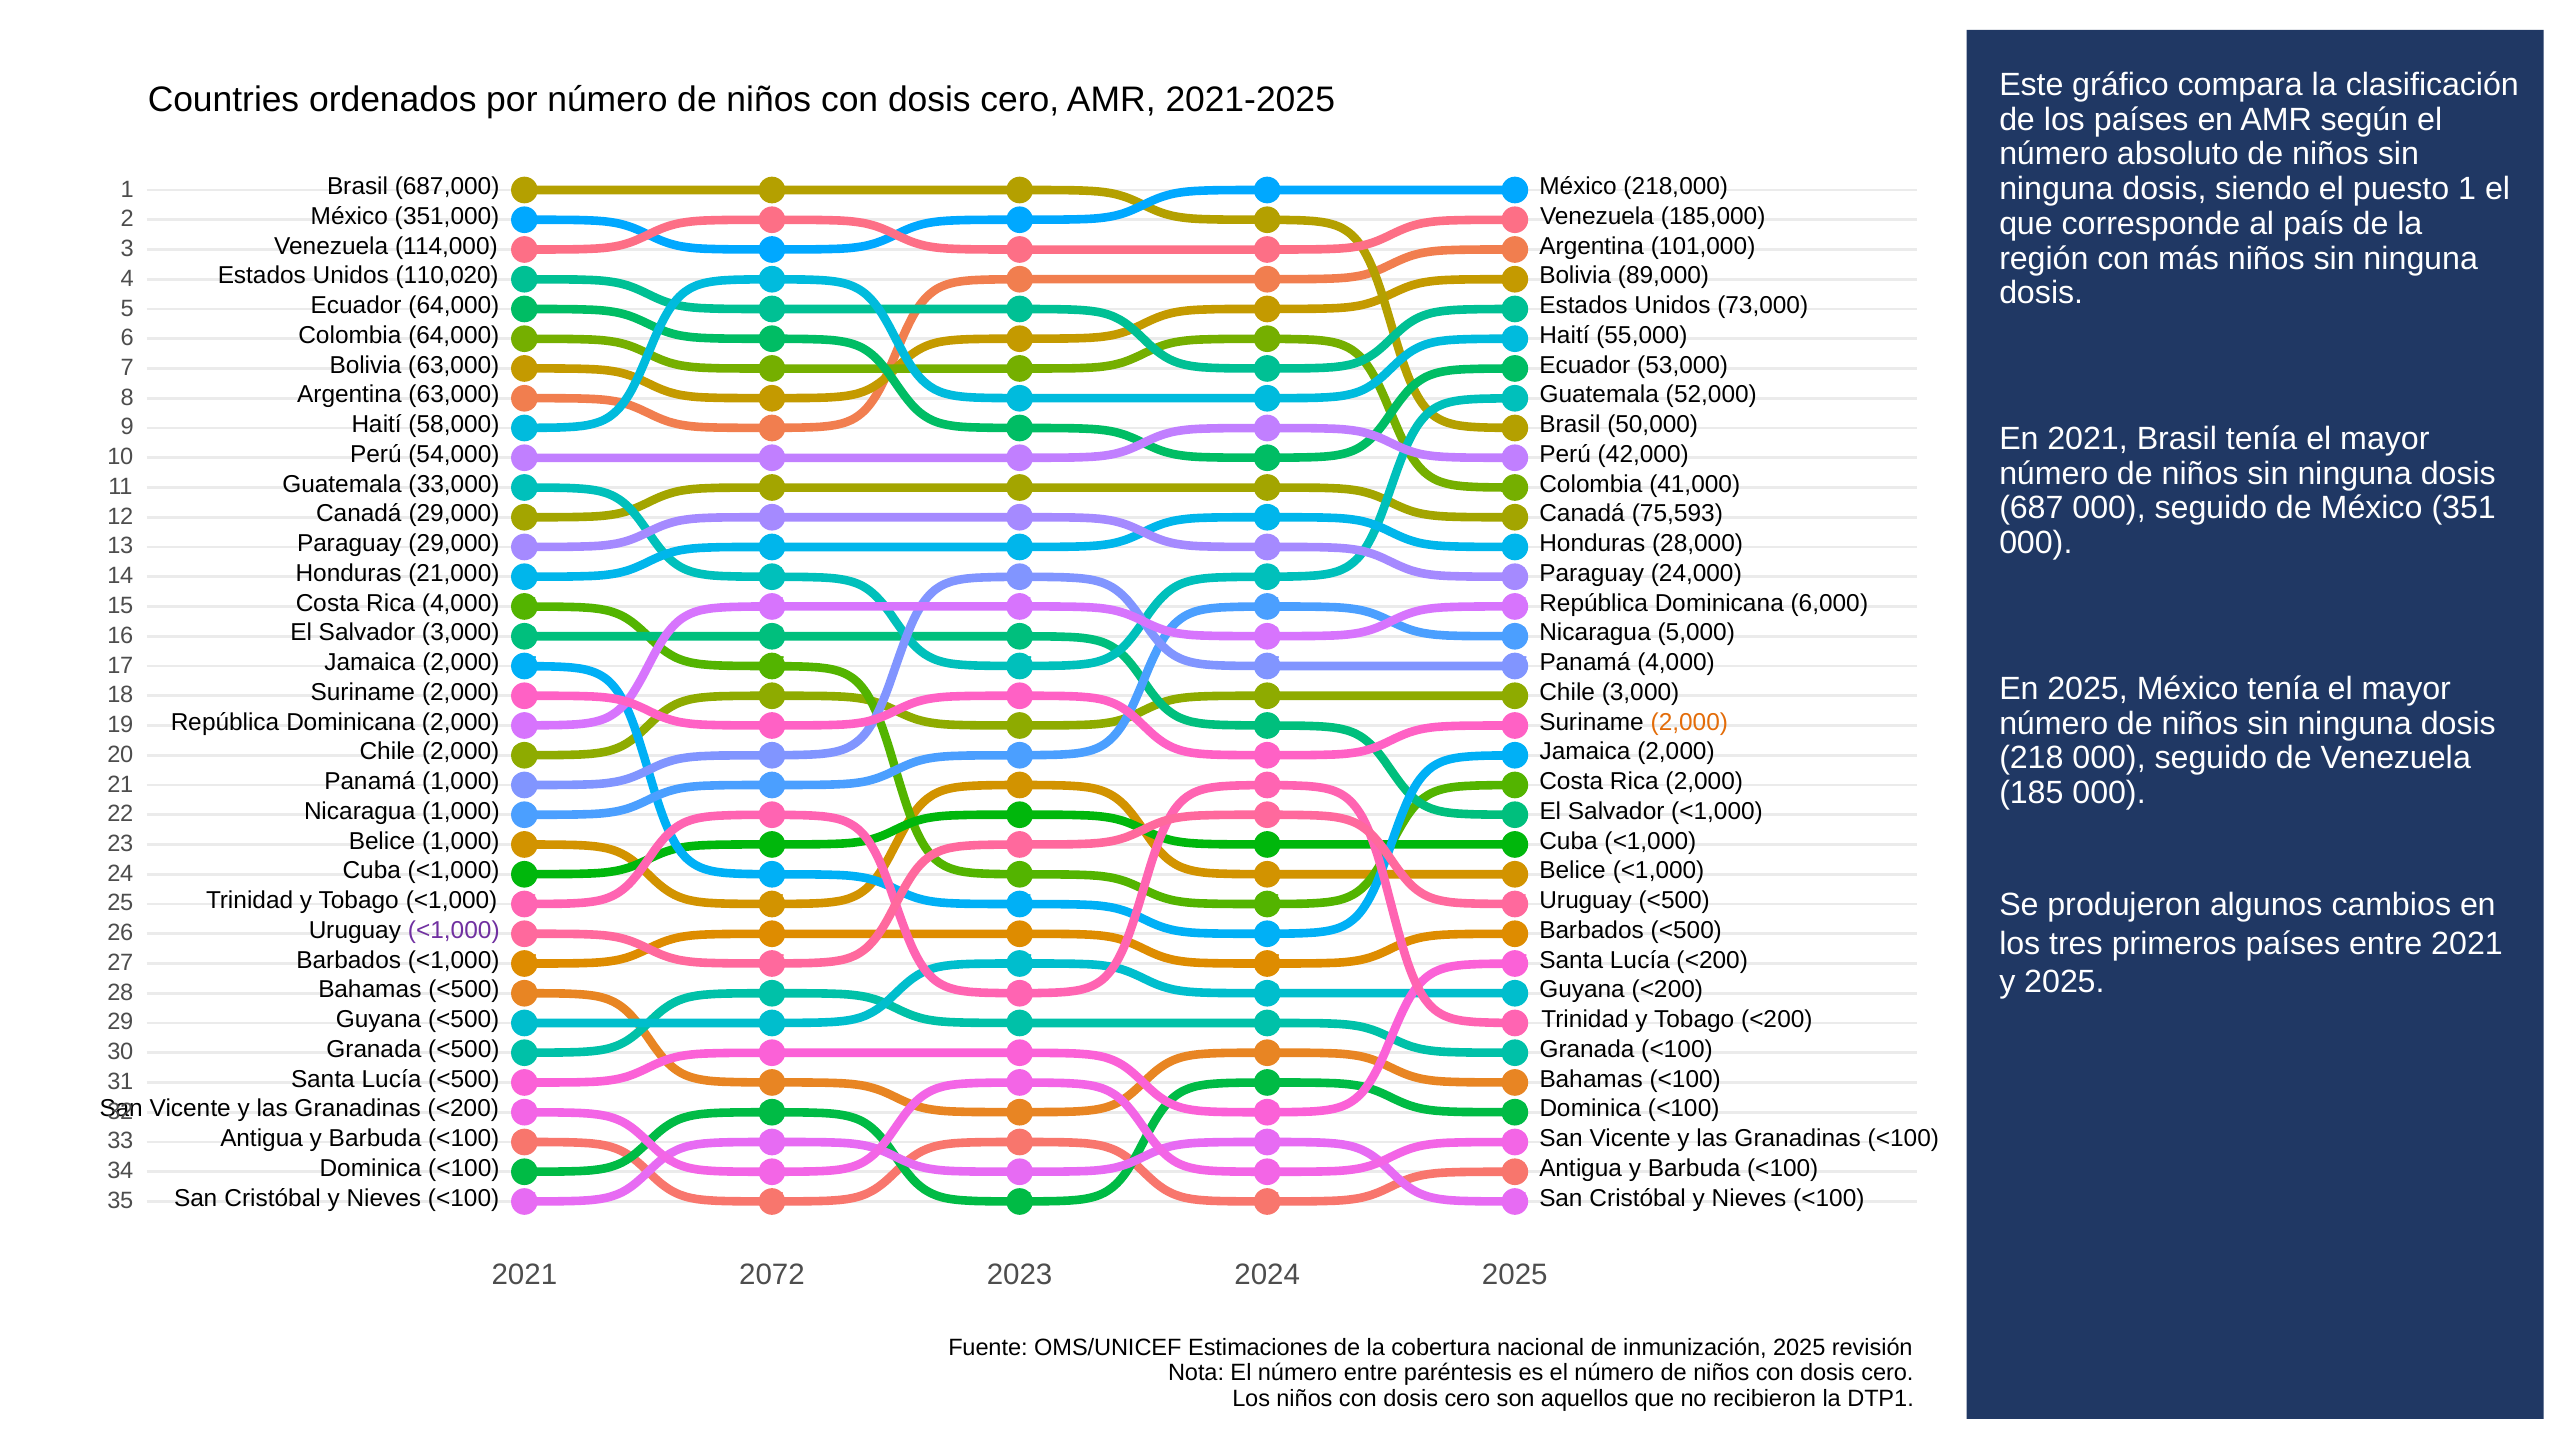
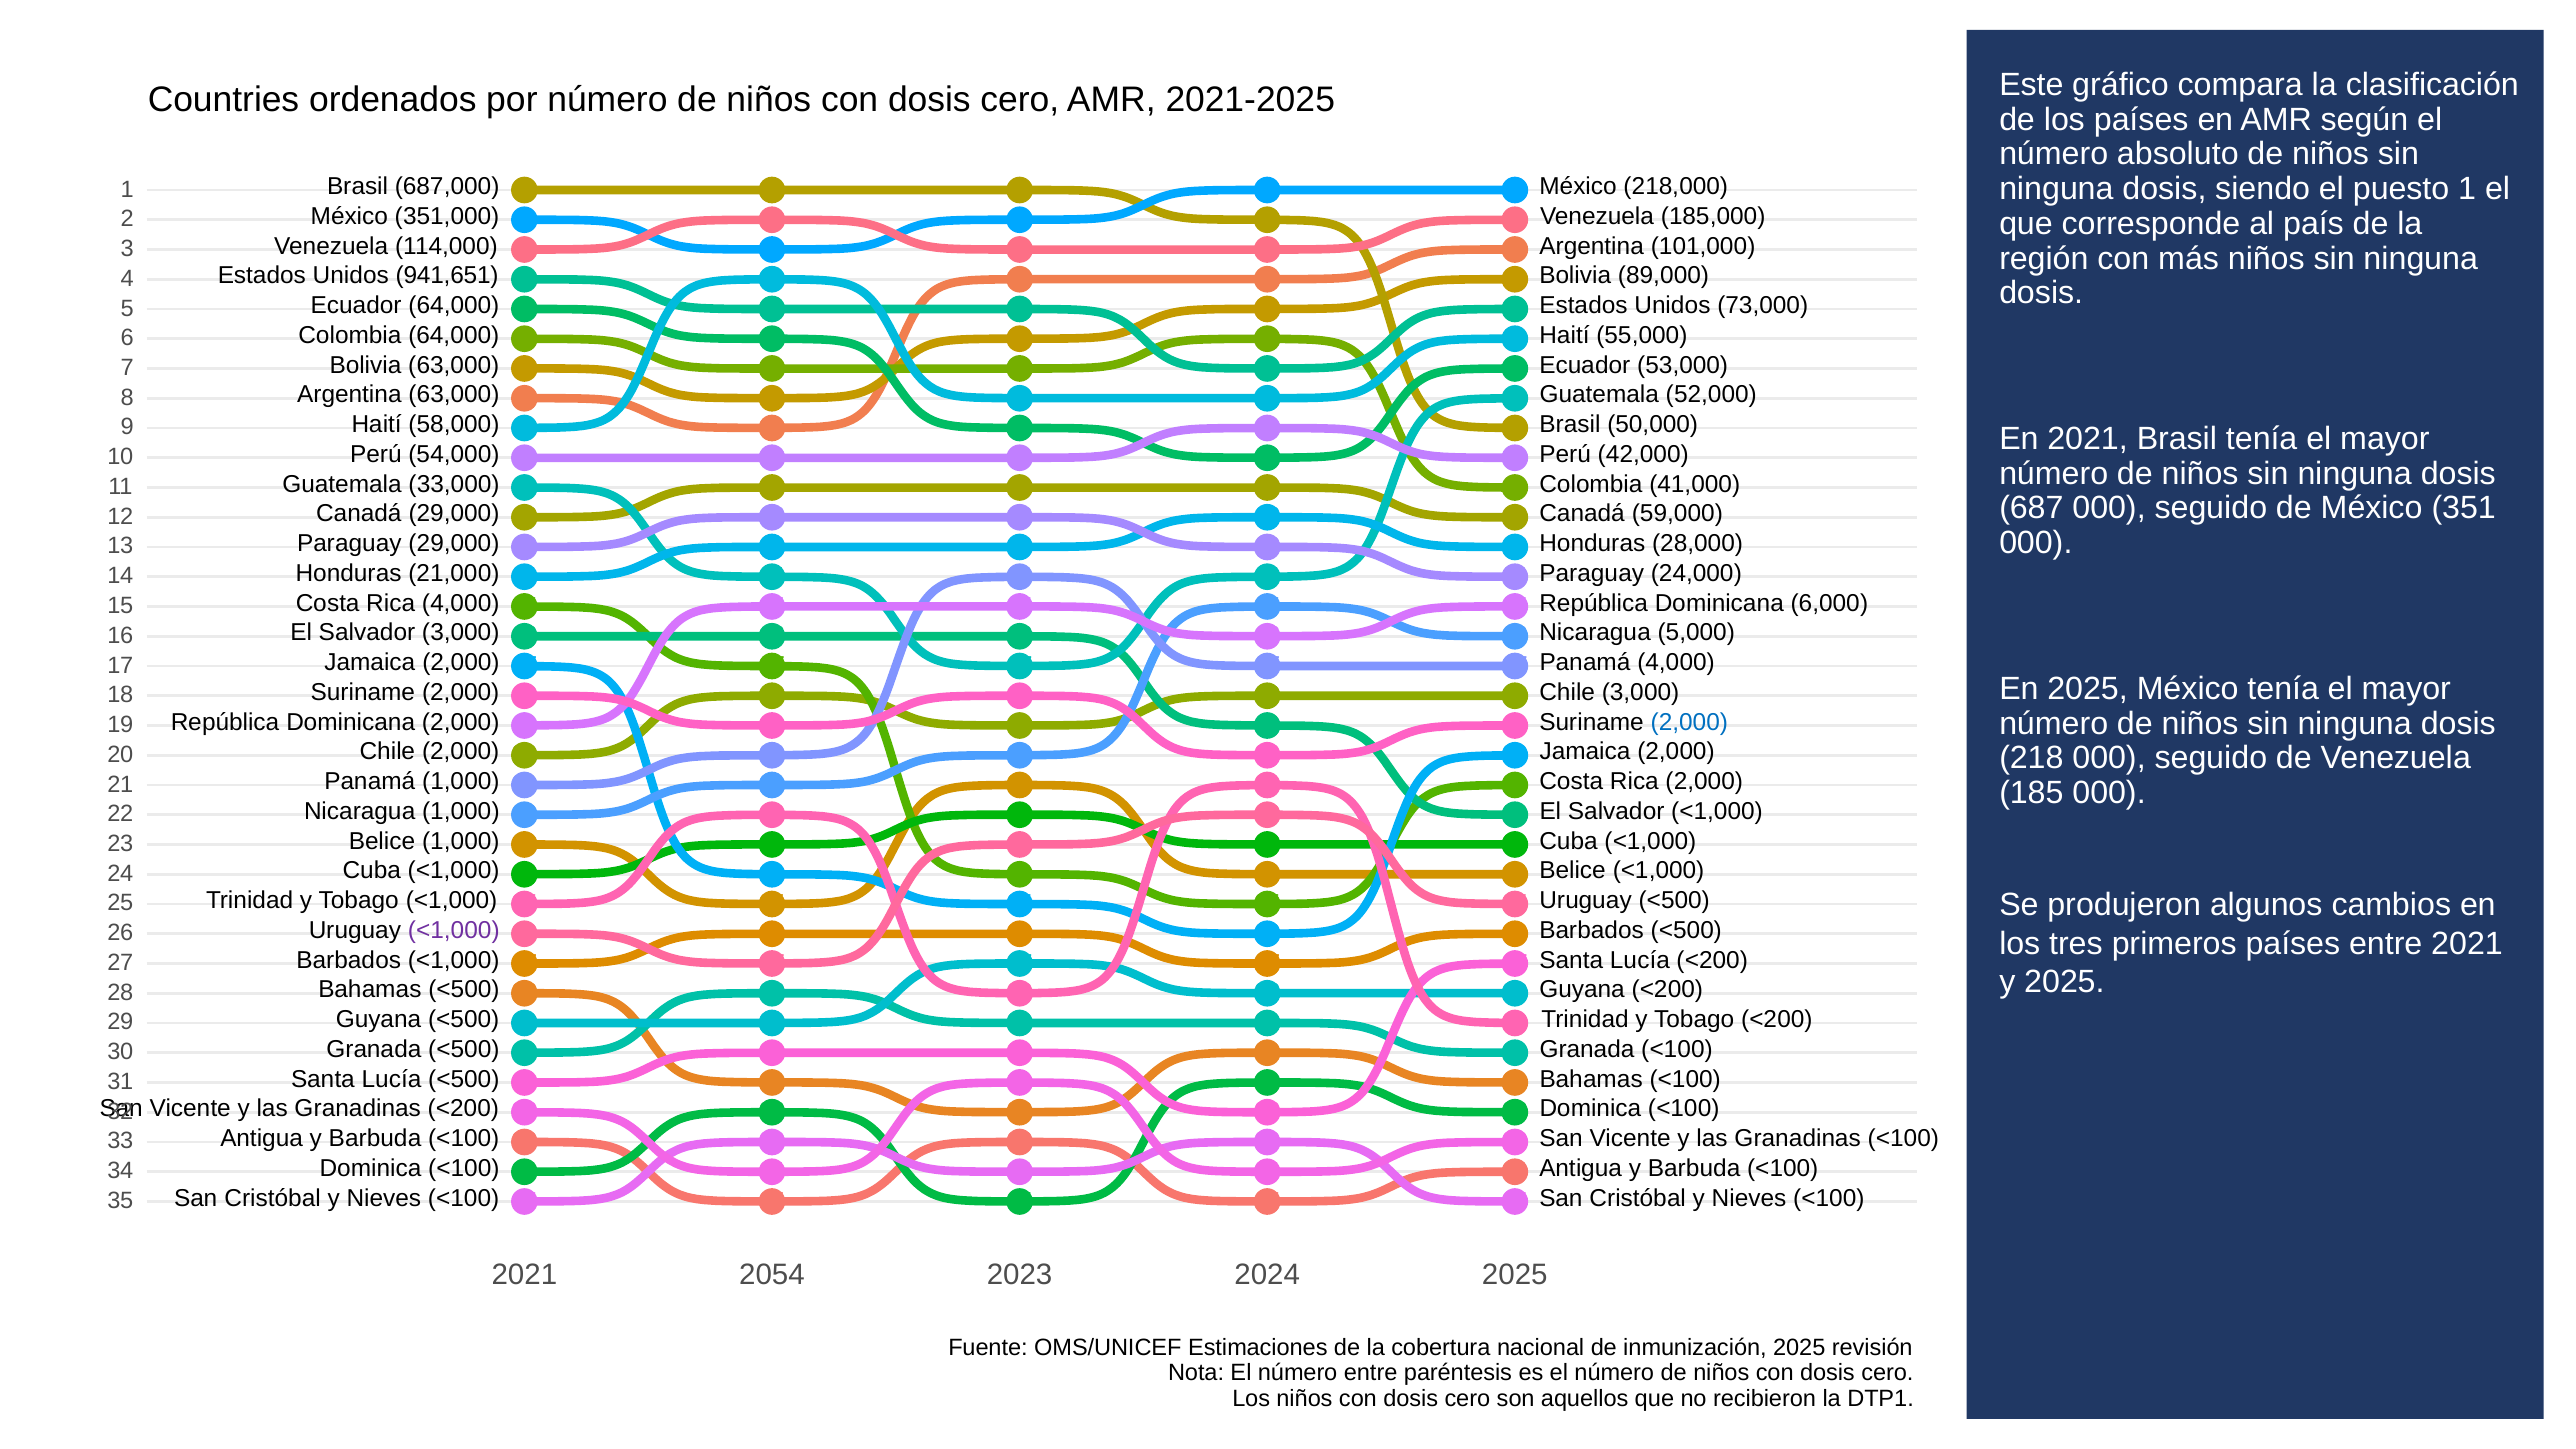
110,020: 110,020 -> 941,651 (447, 276)
75,593: 75,593 -> 59,000 (1677, 514)
2,000 colour: orange -> blue (1689, 722)
2072: 2072 -> 2054 (772, 1275)
